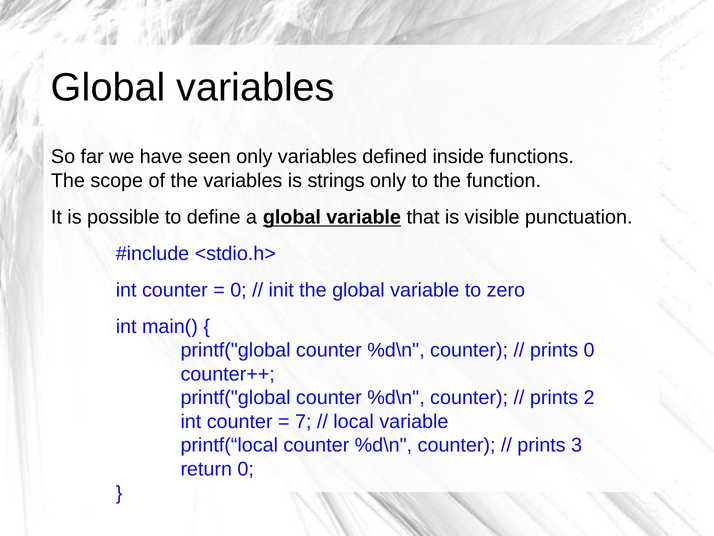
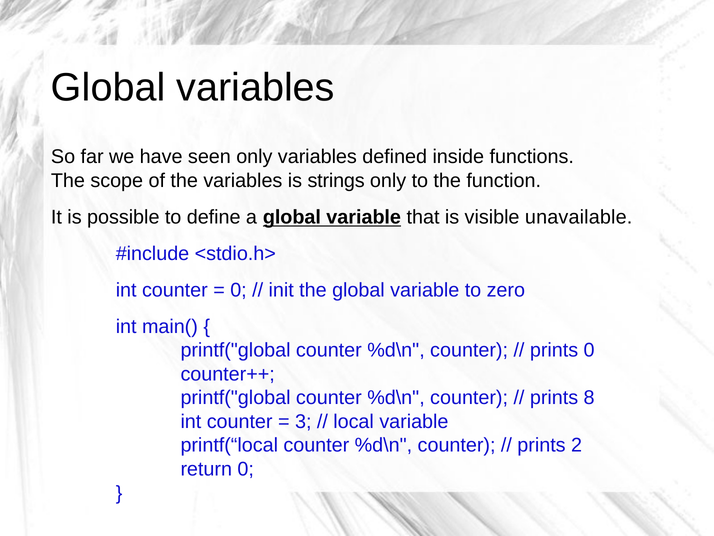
punctuation: punctuation -> unavailable (579, 217)
2: 2 -> 8 (589, 398)
7: 7 -> 3 (303, 421)
3: 3 -> 2 (577, 445)
